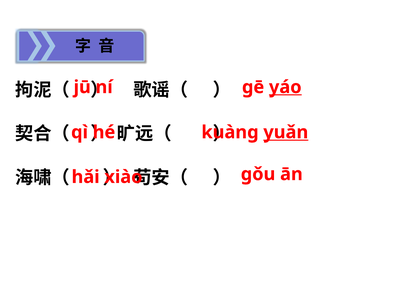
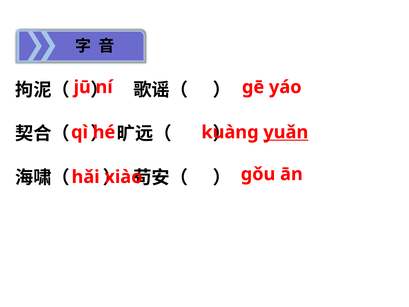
yáo underline: present -> none (285, 87)
